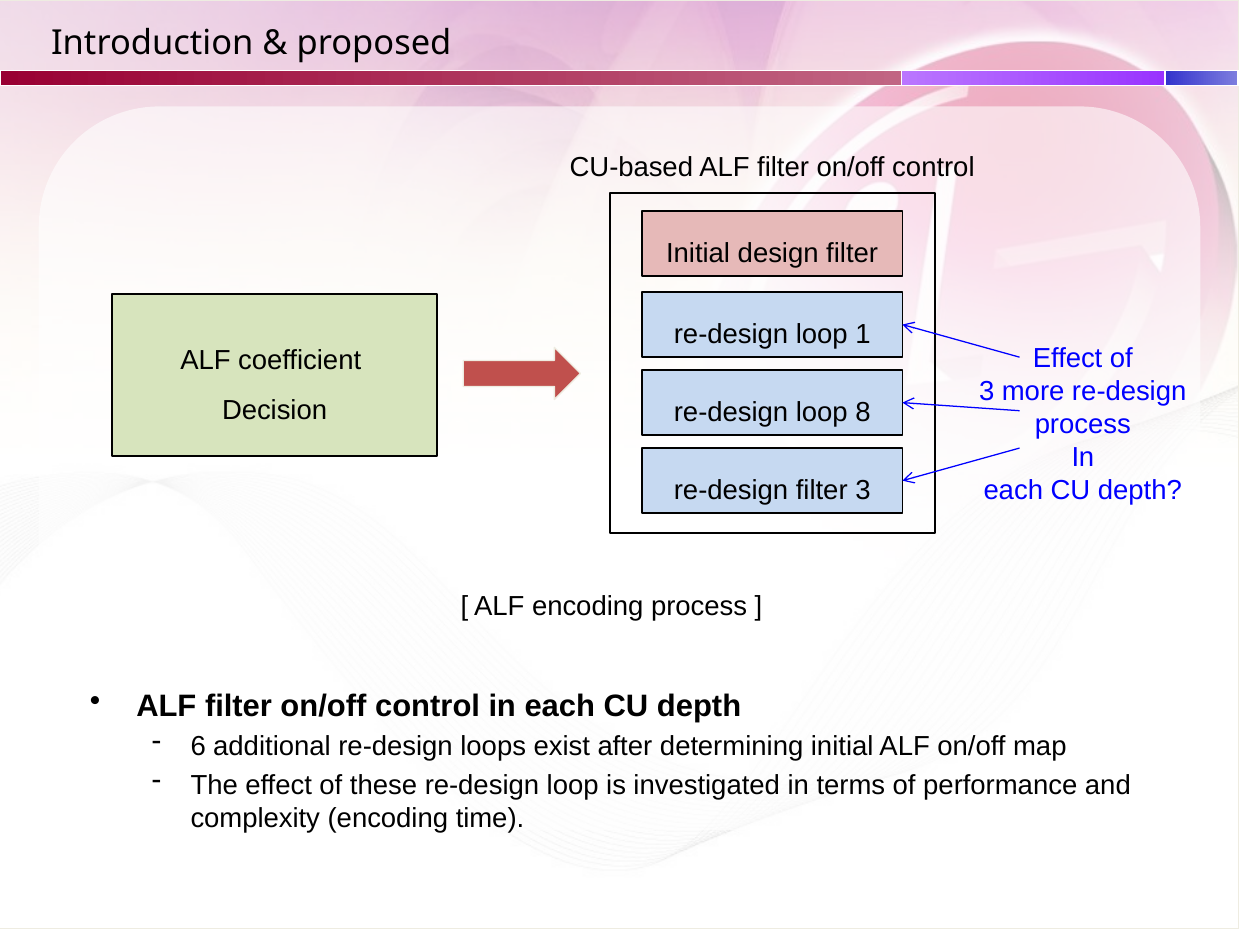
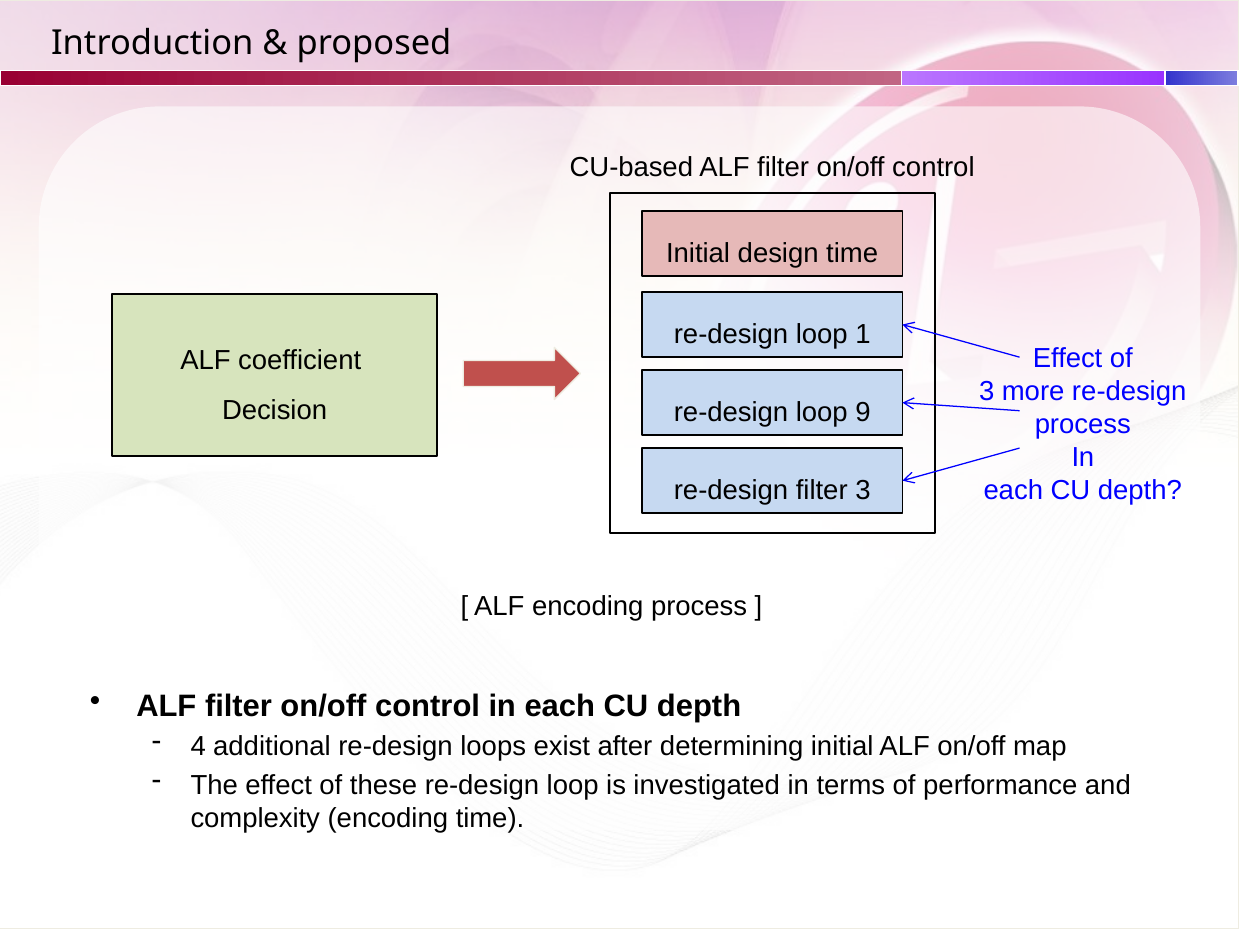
design filter: filter -> time (852, 254)
8: 8 -> 9 (863, 413)
6: 6 -> 4 (198, 747)
